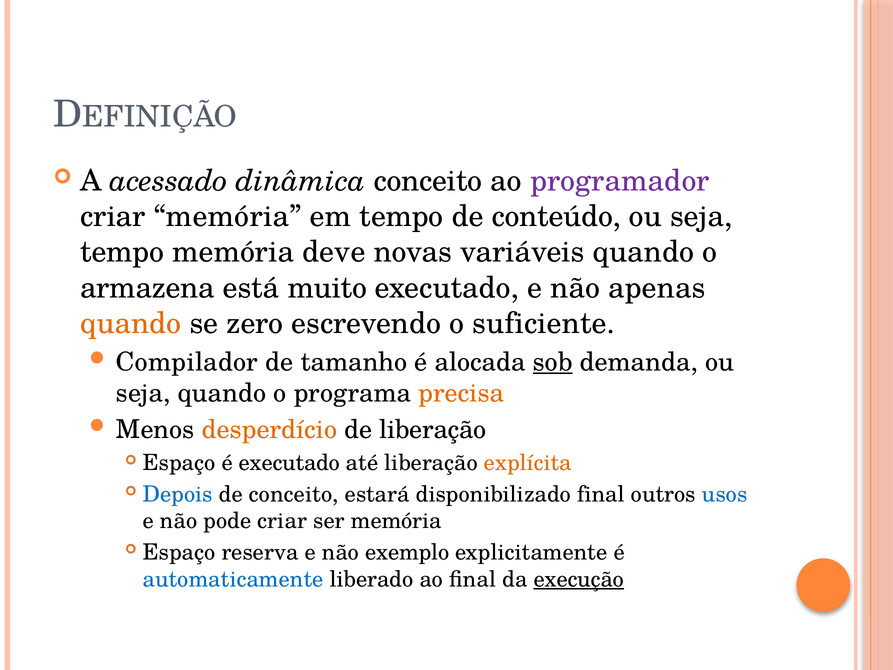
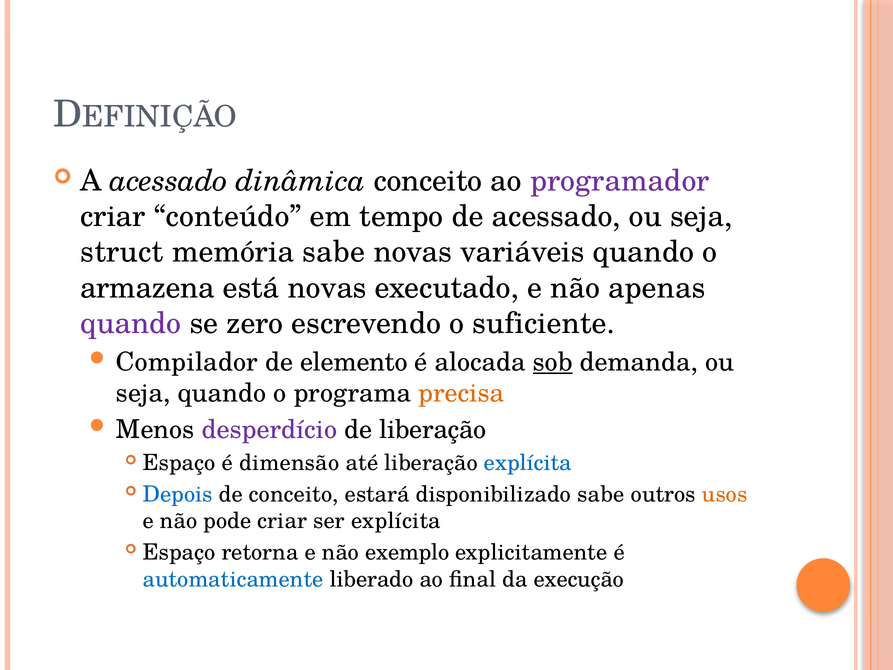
criar memória: memória -> conteúdo (228, 216)
de conteúdo: conteúdo -> acessado (556, 216)
tempo: tempo -> struct (122, 252)
memória deve: deve -> sabe (334, 252)
está muito: muito -> novas (327, 288)
quando colour: orange -> purple (131, 324)
tamanho: tamanho -> elemento (354, 362)
desperdício colour: orange -> purple (269, 430)
é executado: executado -> dimensão (289, 463)
explícita colour: orange -> blue (528, 463)
disponibilizado final: final -> sabe (601, 494)
usos colour: blue -> orange (725, 494)
ser memória: memória -> explícita (396, 521)
reserva: reserva -> retorna (260, 552)
execução underline: present -> none (579, 579)
